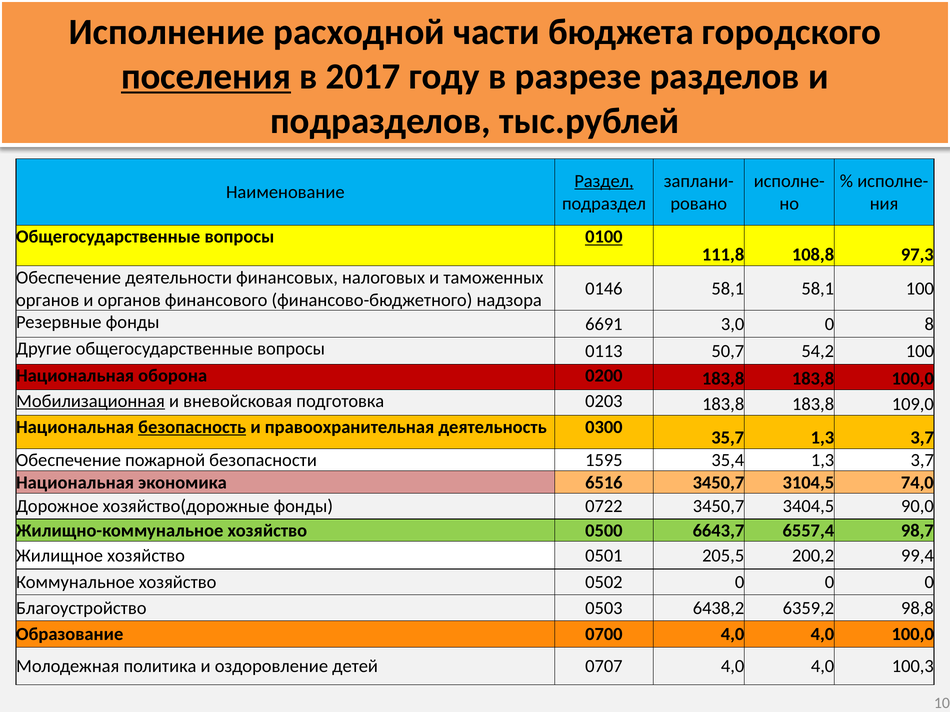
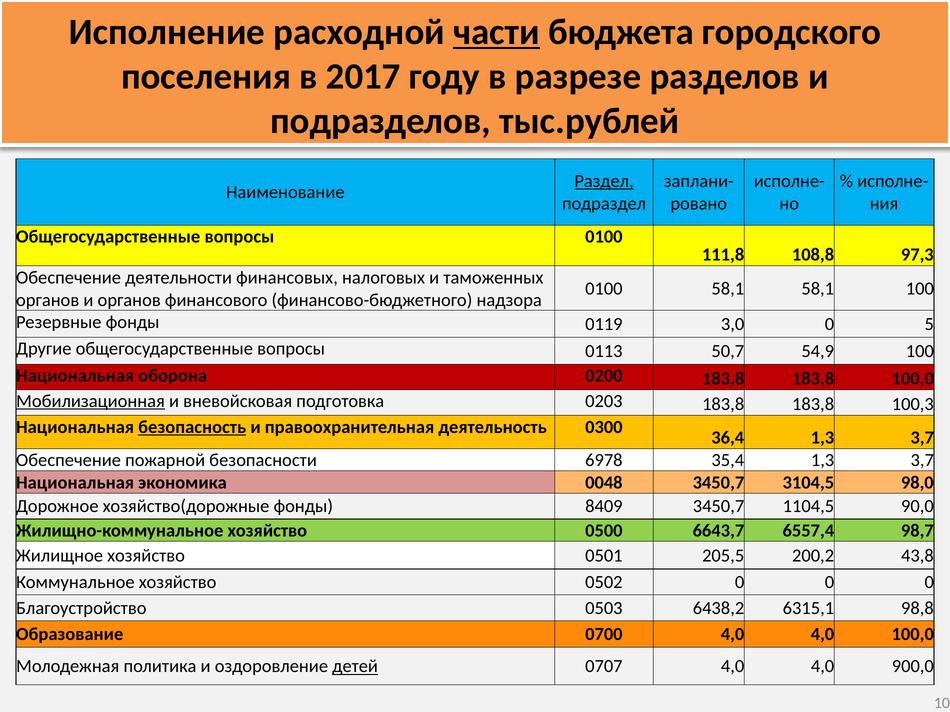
части underline: none -> present (497, 32)
поселения underline: present -> none (206, 77)
0100 underline: present -> none (604, 237)
0146: 0146 -> 0100 (604, 289)
6691: 6691 -> 0119 (604, 324)
8: 8 -> 5 (929, 324)
54,2: 54,2 -> 54,9 (818, 351)
109,0: 109,0 -> 100,3 (913, 405)
35,7: 35,7 -> 36,4 (728, 438)
1595: 1595 -> 6978 (604, 460)
6516: 6516 -> 0048 (604, 483)
74,0: 74,0 -> 98,0 (917, 483)
0722: 0722 -> 8409 (604, 507)
3404,5: 3404,5 -> 1104,5 (808, 507)
99,4: 99,4 -> 43,8 (917, 556)
6359,2: 6359,2 -> 6315,1 (808, 608)
детей underline: none -> present (355, 667)
100,3: 100,3 -> 900,0 (913, 667)
